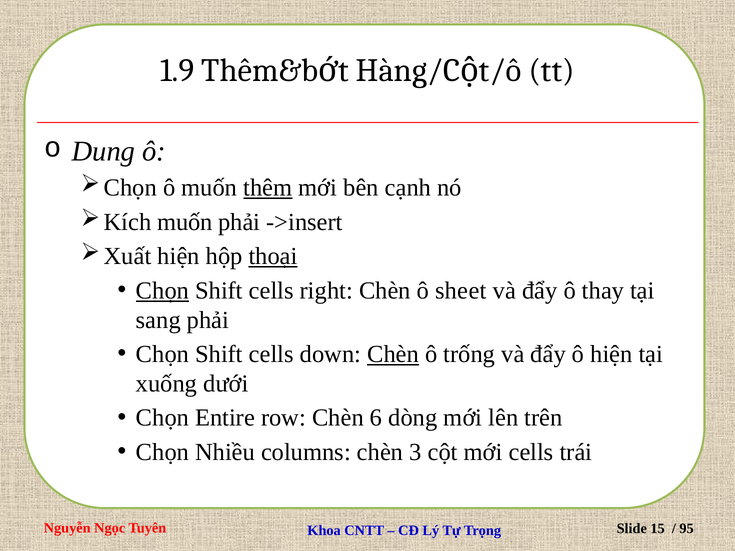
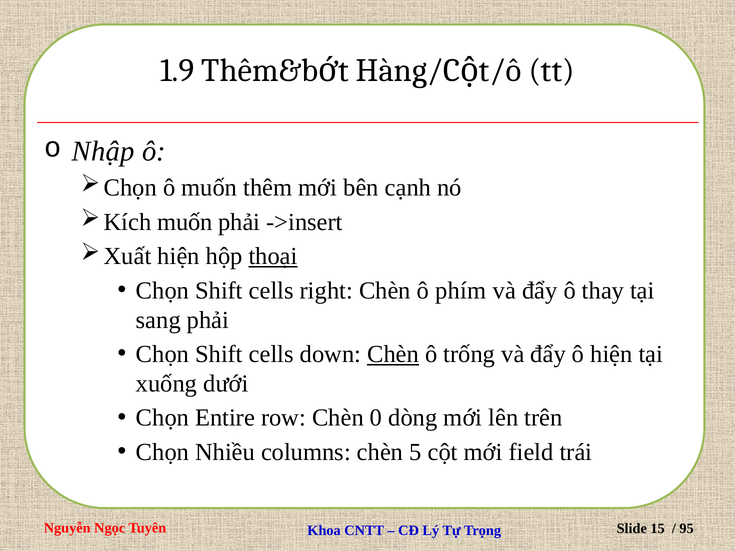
Dung: Dung -> Nhập (103, 151)
thêm underline: present -> none (268, 188)
Chọn underline: present -> none (163, 291)
sheet: sheet -> phím (461, 291)
6: 6 -> 0 (376, 418)
3: 3 -> 5 (415, 452)
mới cells: cells -> field (531, 452)
